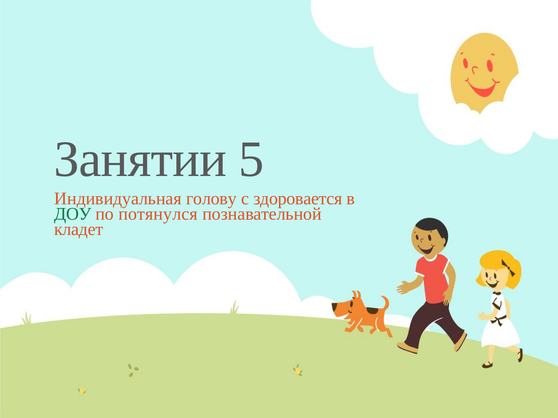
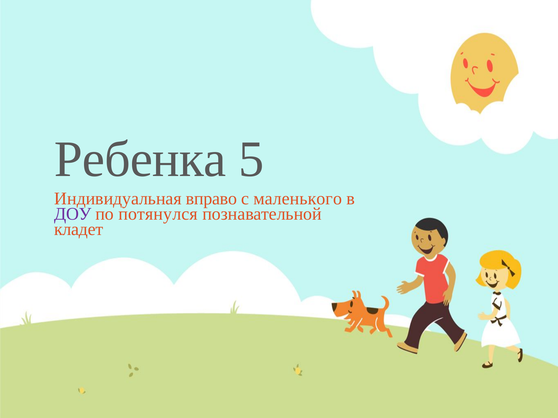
Занятии: Занятии -> Ребенка (140, 160)
голову: голову -> вправо (212, 199)
здоровается: здоровается -> маленького (298, 199)
ДОУ colour: green -> purple (73, 214)
